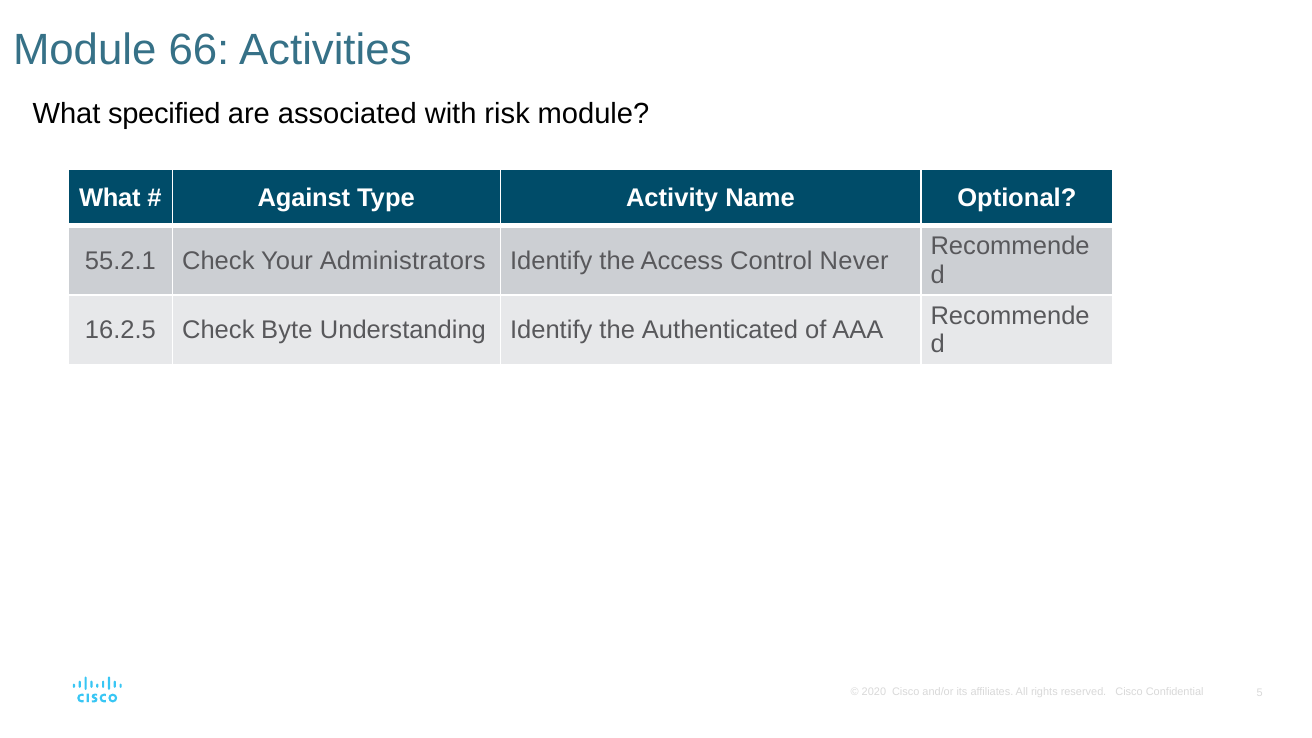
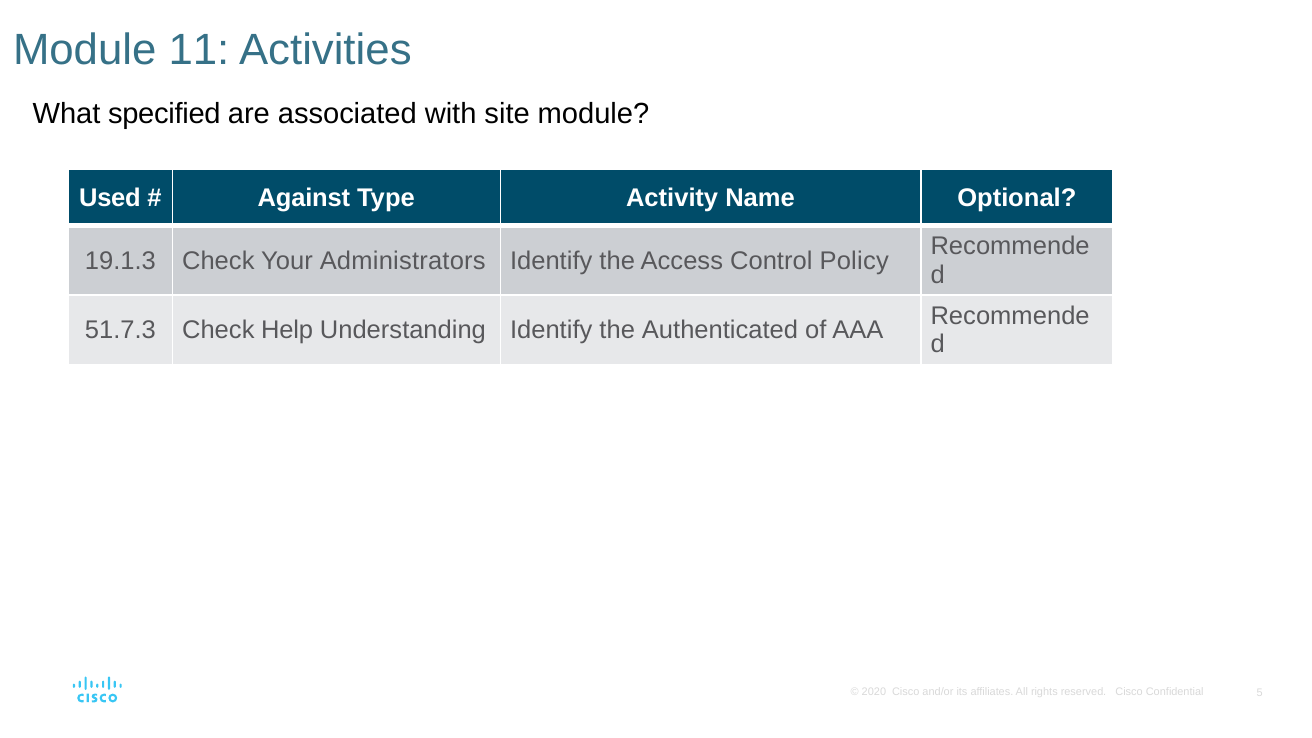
66: 66 -> 11 (199, 50)
risk: risk -> site (507, 114)
What: What -> Used (110, 198)
55.2.1: 55.2.1 -> 19.1.3 (120, 261)
Never: Never -> Policy (854, 261)
16.2.5: 16.2.5 -> 51.7.3 (120, 330)
Byte: Byte -> Help (287, 330)
